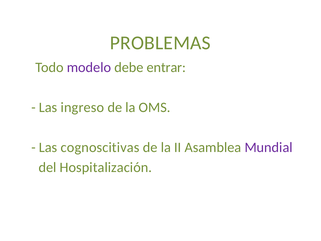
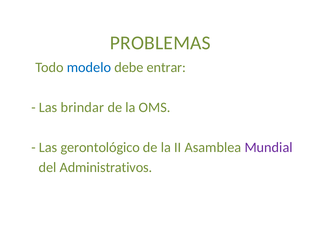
modelo colour: purple -> blue (89, 67)
ingreso: ingreso -> brindar (82, 107)
cognoscitivas: cognoscitivas -> gerontológico (100, 147)
Hospitalización: Hospitalización -> Administrativos (106, 167)
